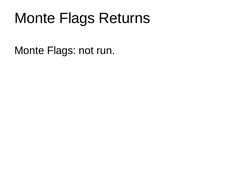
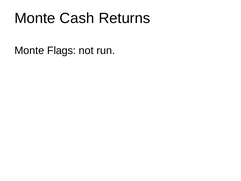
Flags: Flags -> Cash (77, 18)
